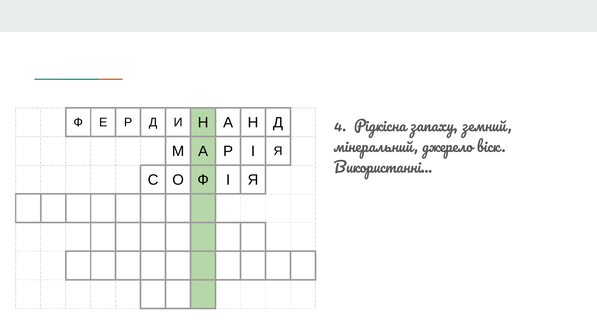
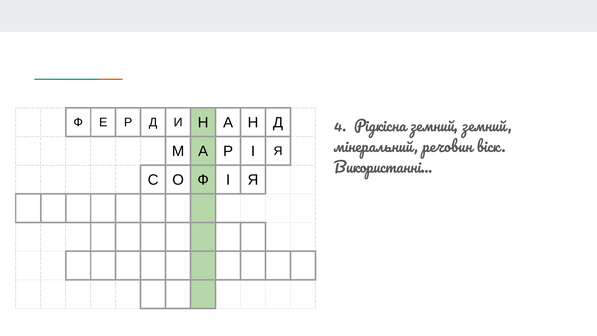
Рідкісна запаху: запаху -> земний (434, 127)
джерело: джерело -> речовин (448, 147)
